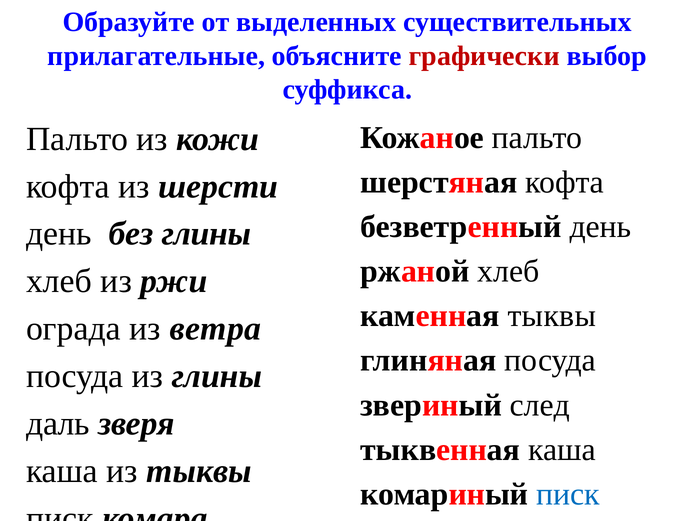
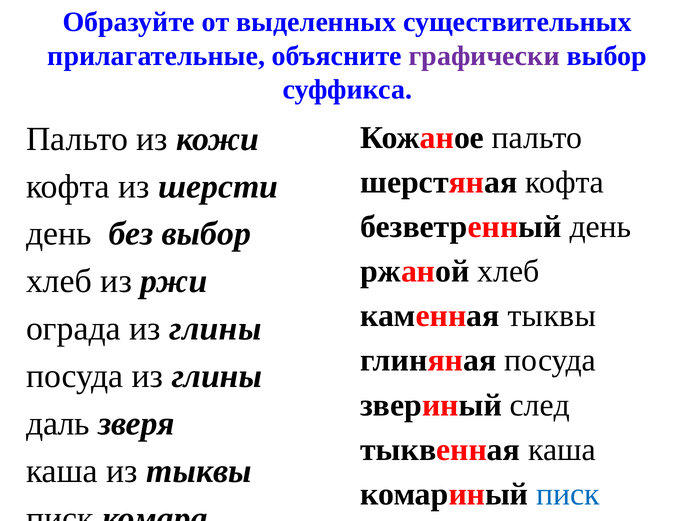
графически colour: red -> purple (484, 56)
без глины: глины -> выбор (206, 234)
ограда из ветра: ветра -> глины (215, 329)
